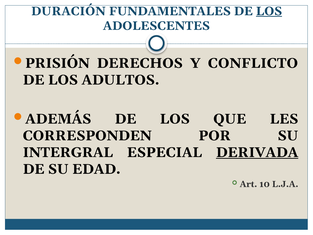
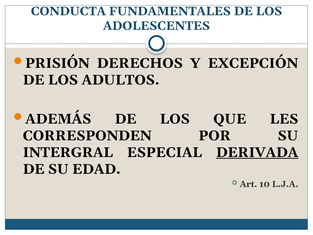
DURACIÓN: DURACIÓN -> CONDUCTA (68, 11)
LOS underline: present -> none (269, 11)
CONFLICTO: CONFLICTO -> EXCEPCIÓN (253, 63)
